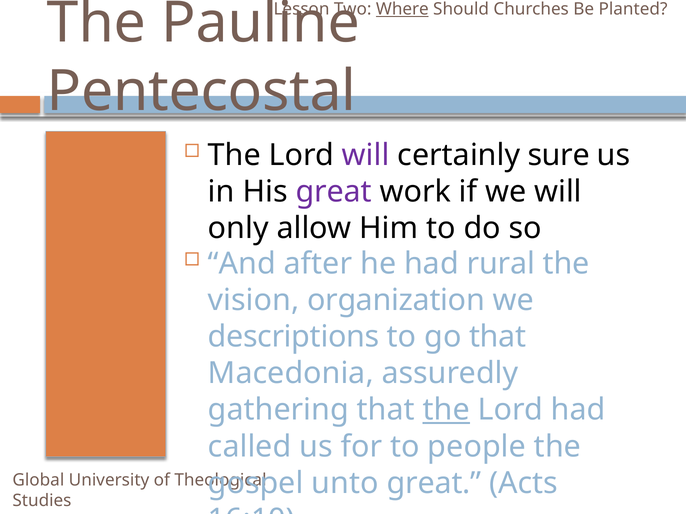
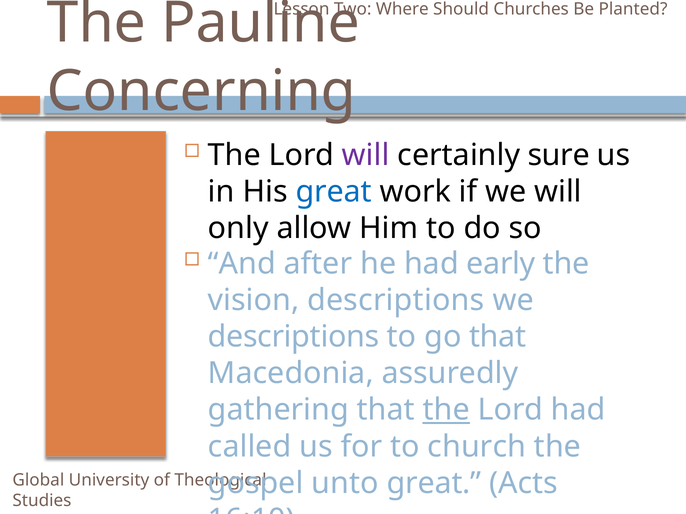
Where underline: present -> none (402, 9)
Pentecostal: Pentecostal -> Concerning (201, 91)
great colour: purple -> blue (334, 192)
rural: rural -> early (501, 264)
vision organization: organization -> descriptions (396, 301)
people: people -> church (477, 447)
